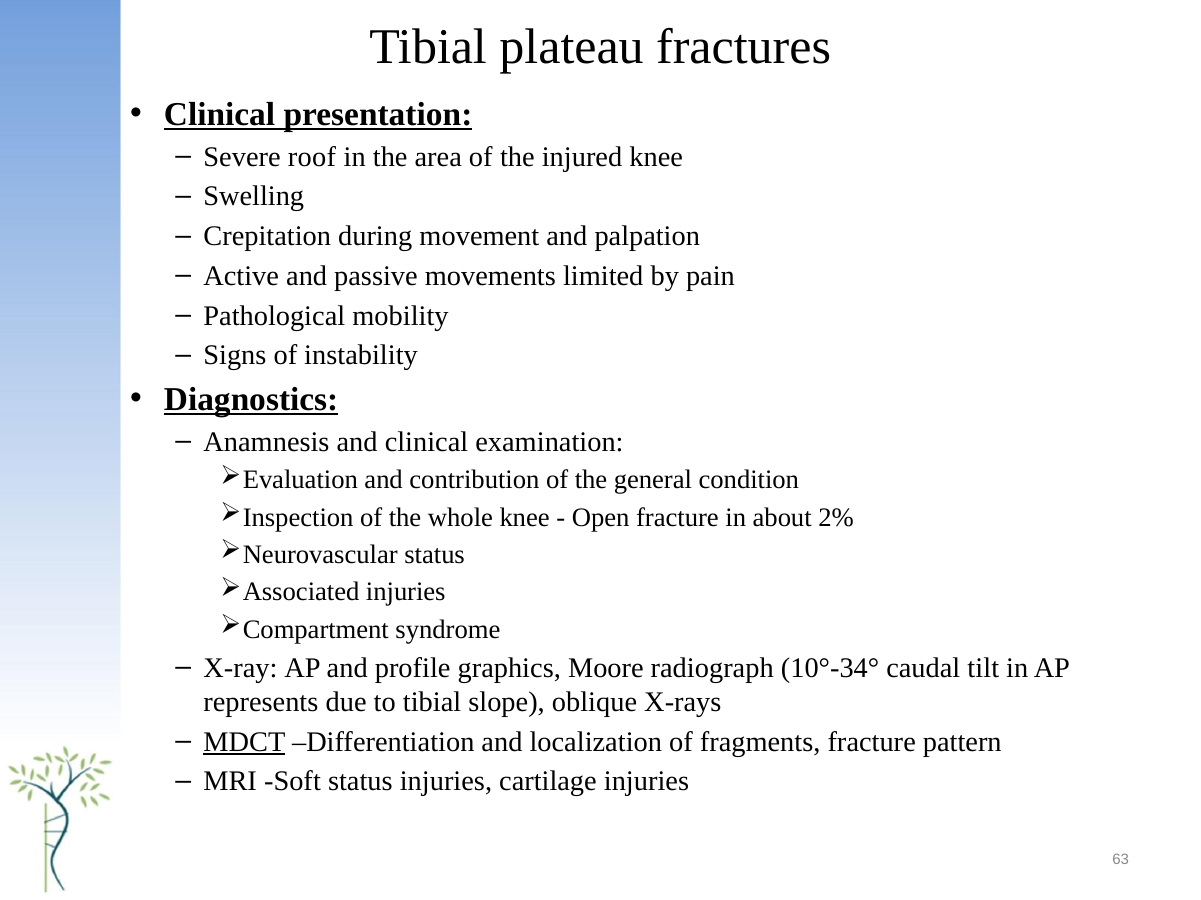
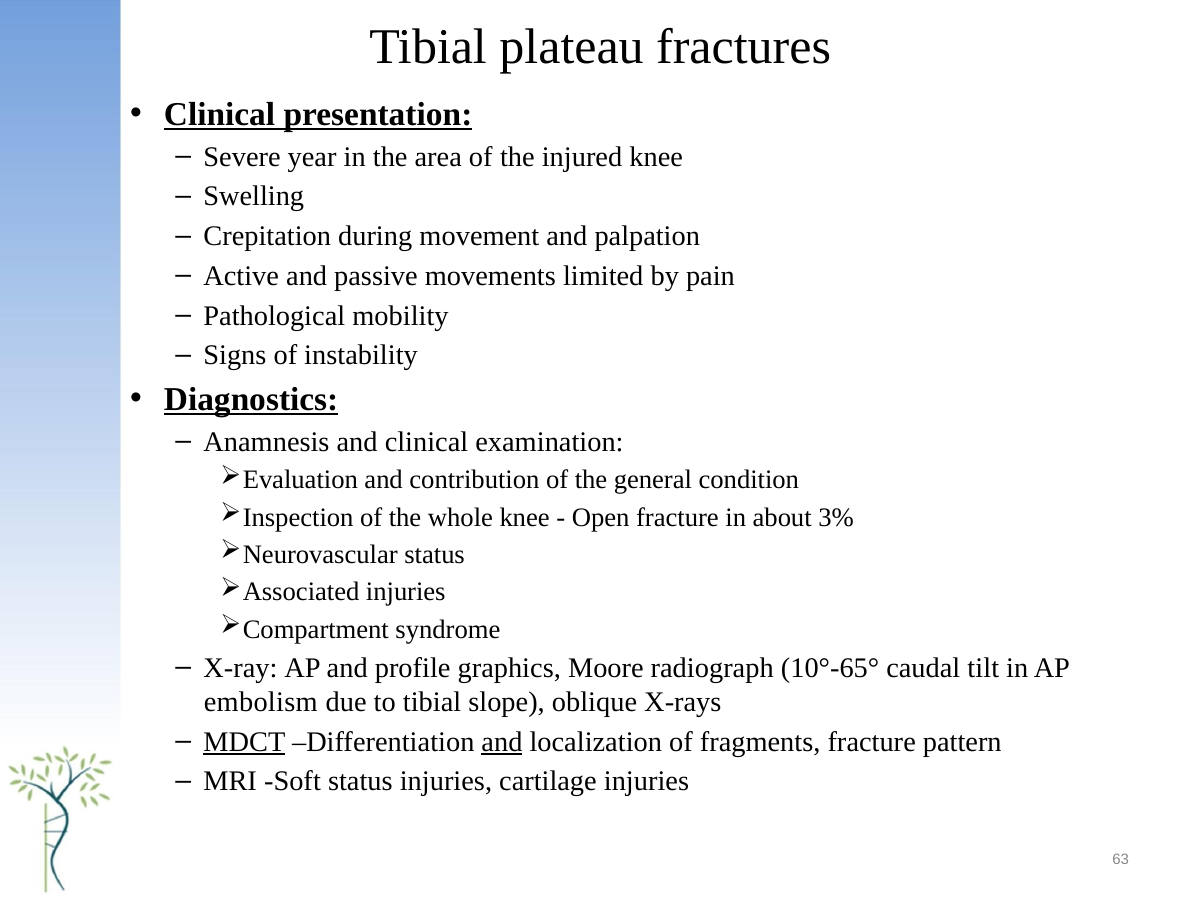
roof: roof -> year (312, 157)
2%: 2% -> 3% (836, 518)
10°-34°: 10°-34° -> 10°-65° (830, 669)
represents: represents -> embolism (261, 703)
and underline: none -> present (502, 742)
